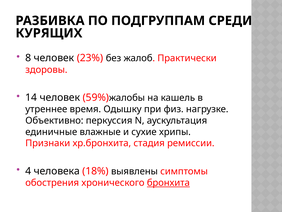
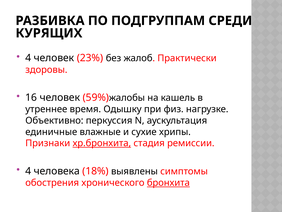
8: 8 -> 4 (28, 58)
14: 14 -> 16 (31, 97)
хр.бронхита underline: none -> present (102, 143)
